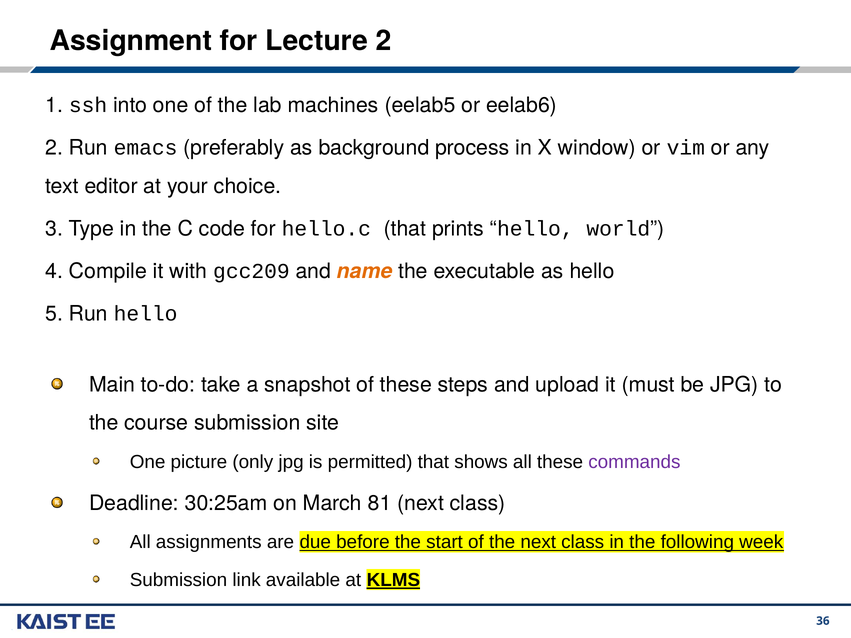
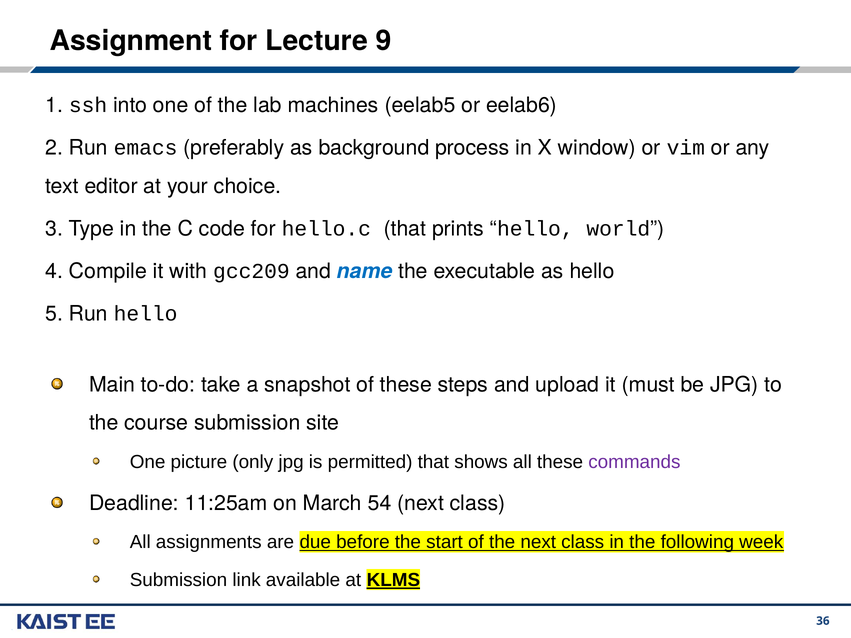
Lecture 2: 2 -> 9 (384, 41)
name colour: orange -> blue (365, 271)
30:25am: 30:25am -> 11:25am (226, 503)
81: 81 -> 54 (380, 503)
